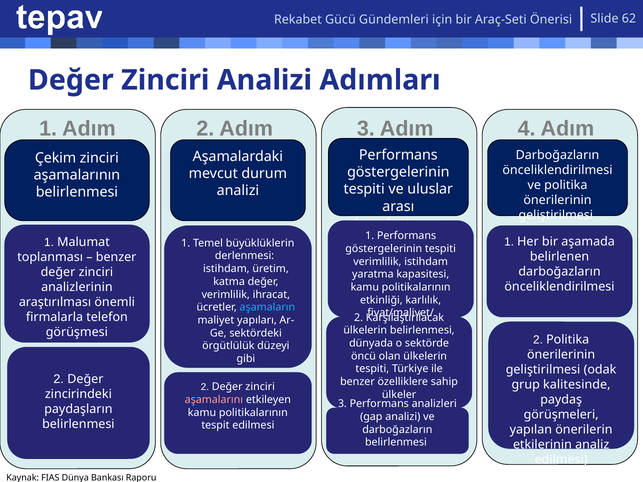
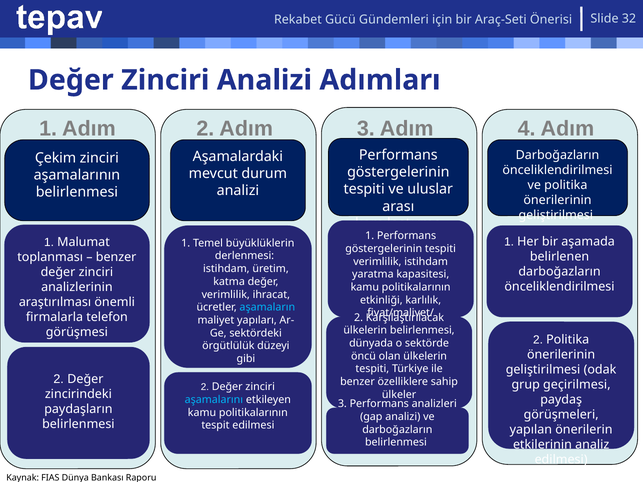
62: 62 -> 32 (629, 19)
kalitesinde: kalitesinde -> geçirilmesi (577, 385)
aşamalarını colour: pink -> light blue (214, 400)
